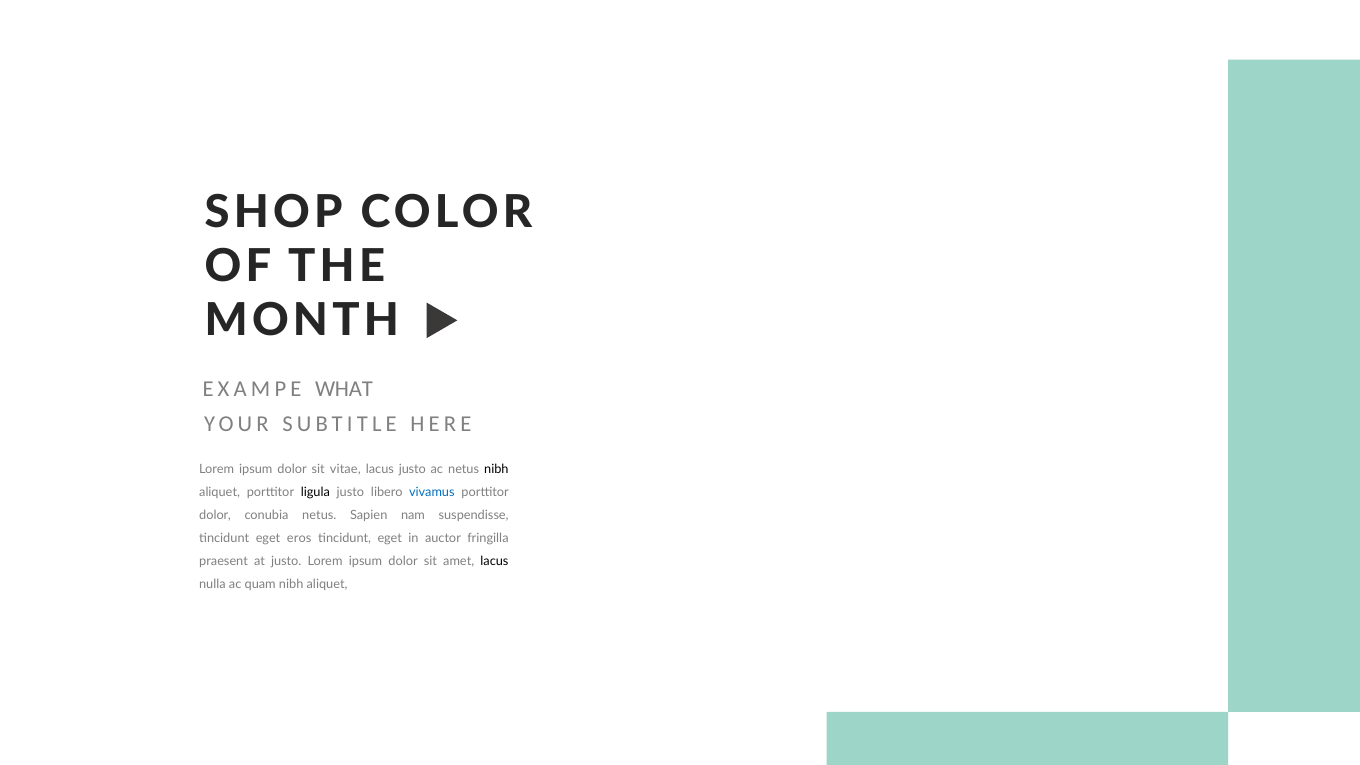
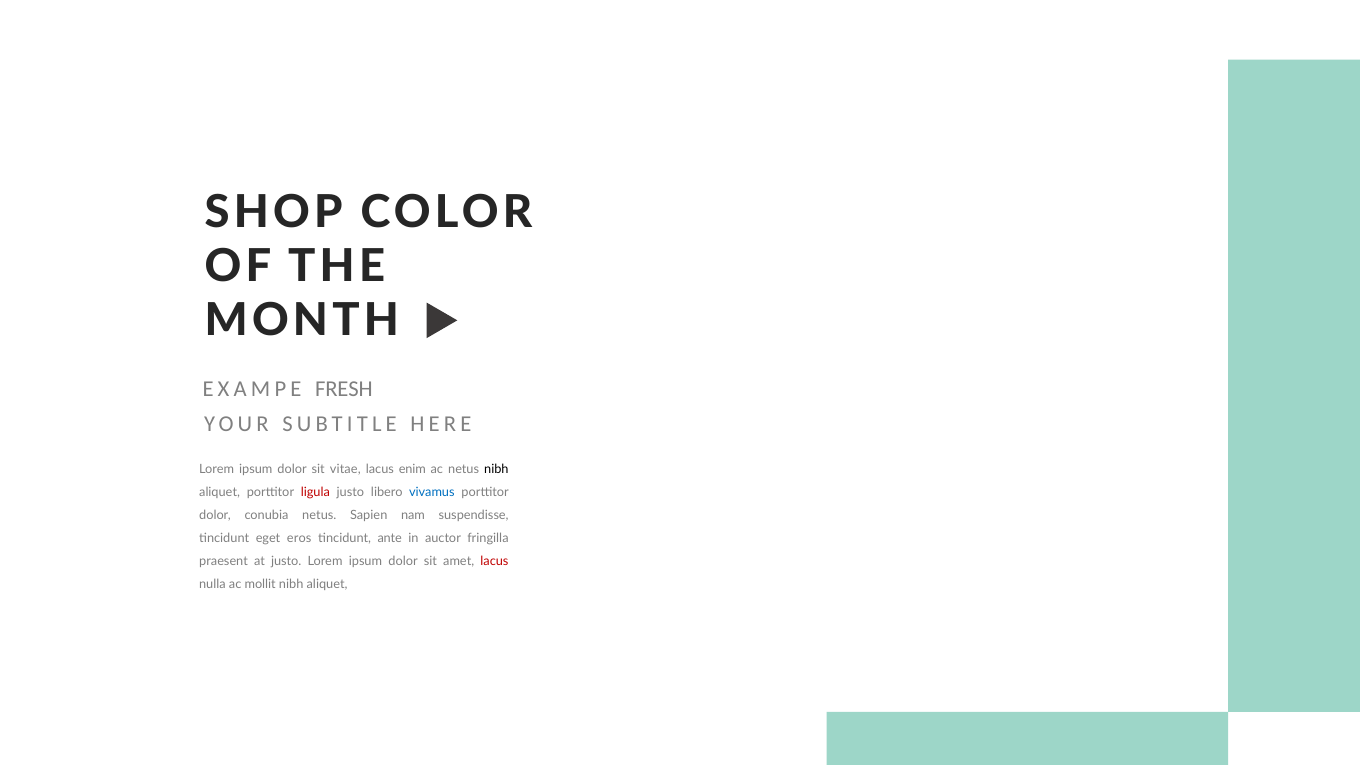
WHAT: WHAT -> FRESH (344, 389)
lacus justo: justo -> enim (412, 469)
ligula colour: black -> red (315, 492)
eget: eget -> ante (390, 538)
lacus colour: black -> red (494, 561)
quam: quam -> mollit (260, 584)
